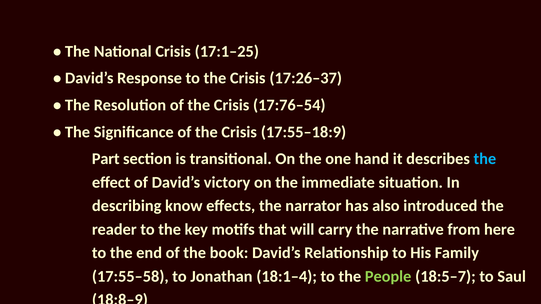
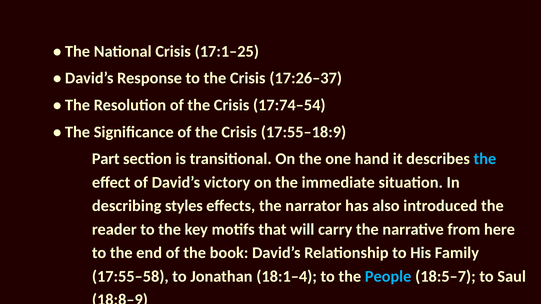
17:76–54: 17:76–54 -> 17:74–54 (289, 105)
know: know -> styles (184, 206)
People colour: light green -> light blue (388, 277)
